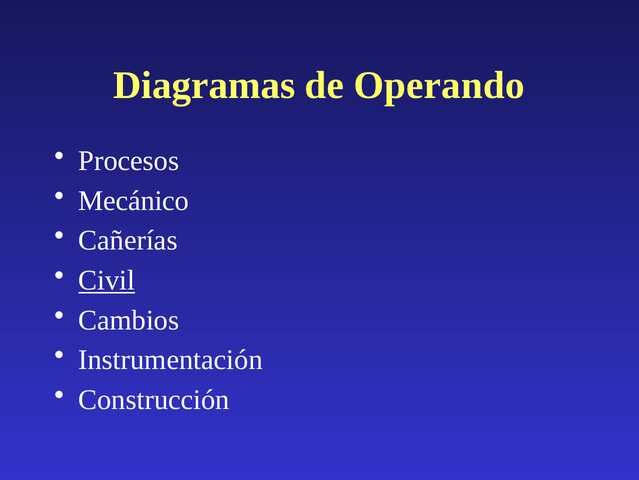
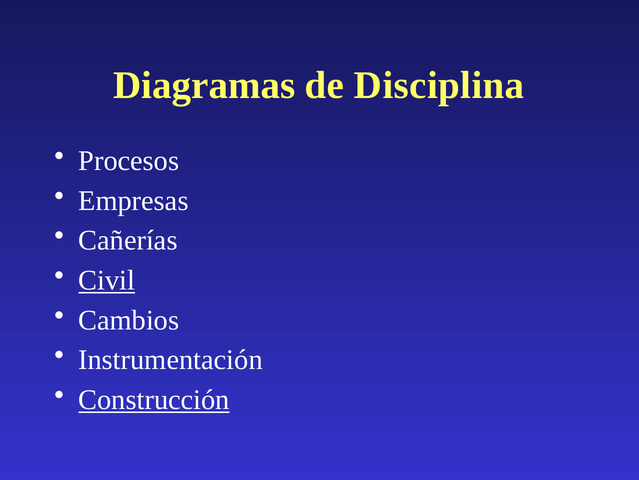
Operando: Operando -> Disciplina (439, 85)
Mecánico: Mecánico -> Empresas (133, 200)
Construcción underline: none -> present (154, 399)
